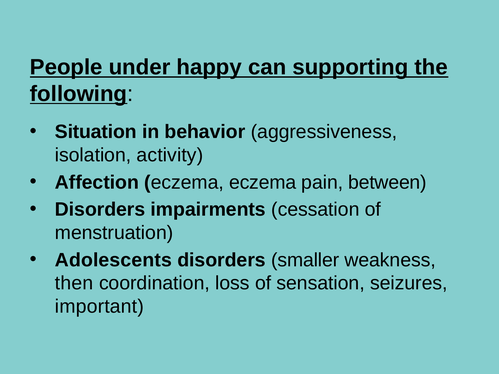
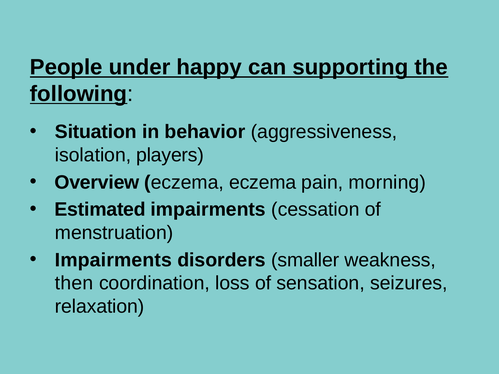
activity: activity -> players (170, 155)
Affection: Affection -> Overview (97, 182)
between: between -> morning (387, 182)
Disorders: Disorders -> Estimated (100, 210)
Adolescents: Adolescents -> Impairments (113, 260)
important: important -> relaxation (100, 307)
